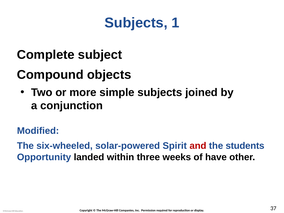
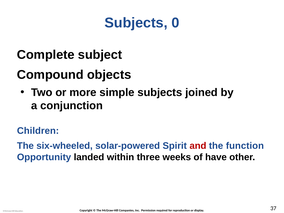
1: 1 -> 0 (175, 23)
Modified: Modified -> Children (38, 131)
students: students -> function (245, 146)
